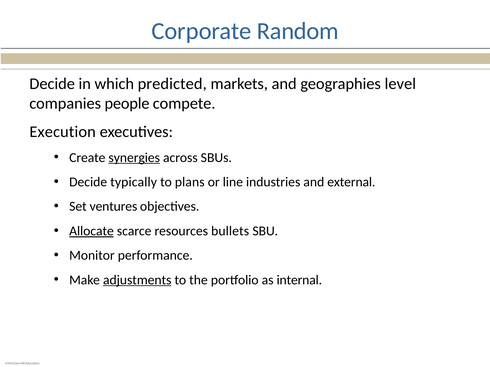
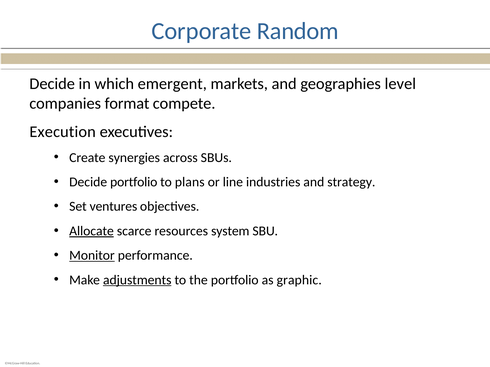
predicted: predicted -> emergent (172, 84)
people: people -> format (127, 104)
synergies underline: present -> none (134, 158)
Decide typically: typically -> portfolio (134, 182)
external: external -> strategy (351, 182)
bullets: bullets -> system (230, 231)
Monitor underline: none -> present (92, 256)
internal: internal -> graphic (299, 280)
